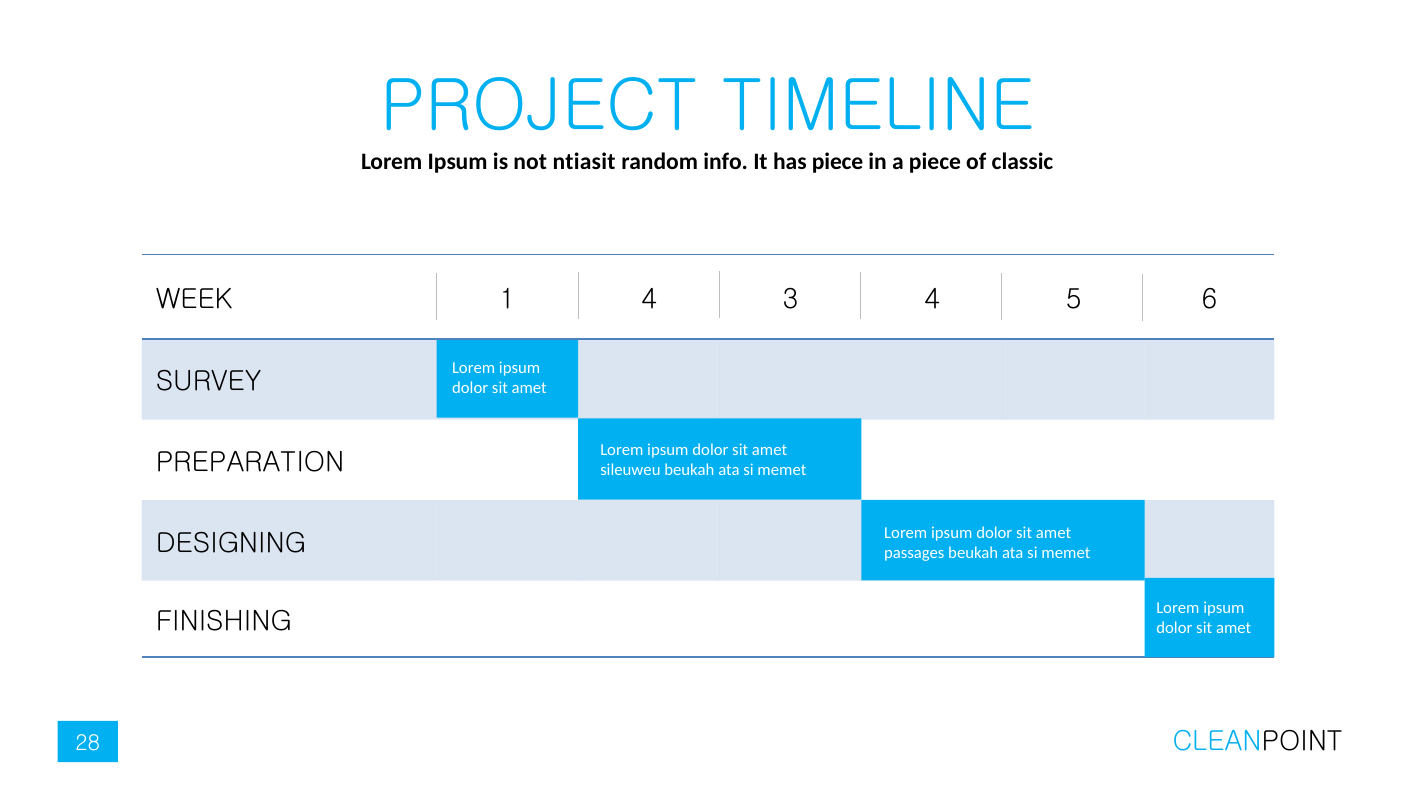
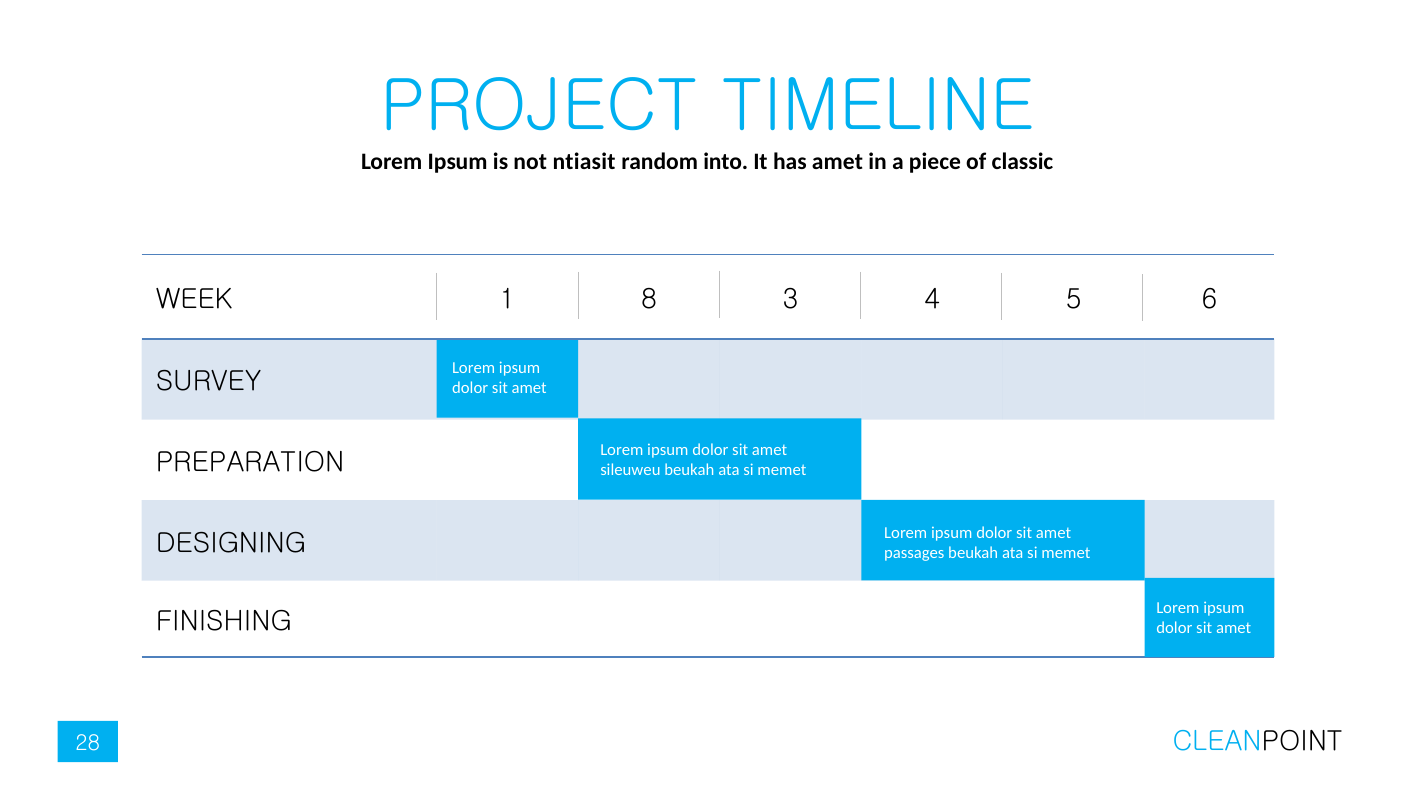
info: info -> into (726, 161)
has piece: piece -> amet (837, 161)
1 4: 4 -> 8 (649, 300)
